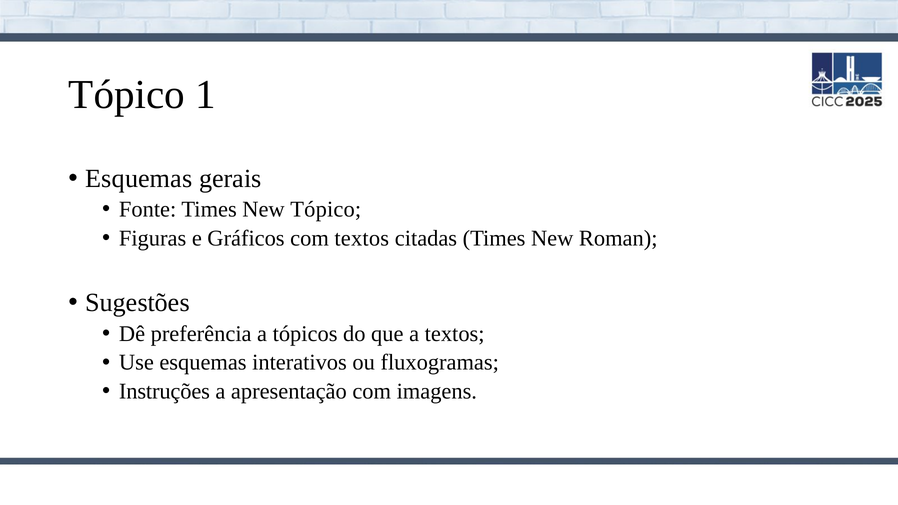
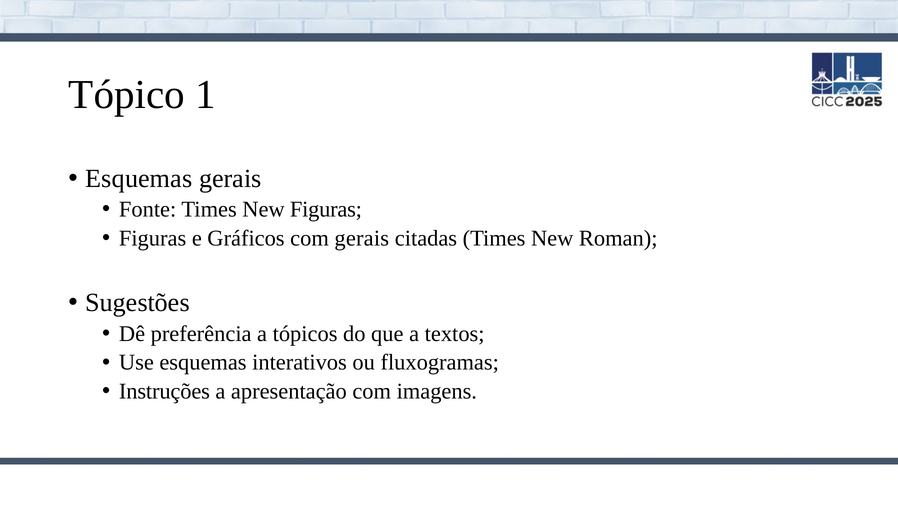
New Tópico: Tópico -> Figuras (326, 209)
com textos: textos -> gerais (362, 238)
